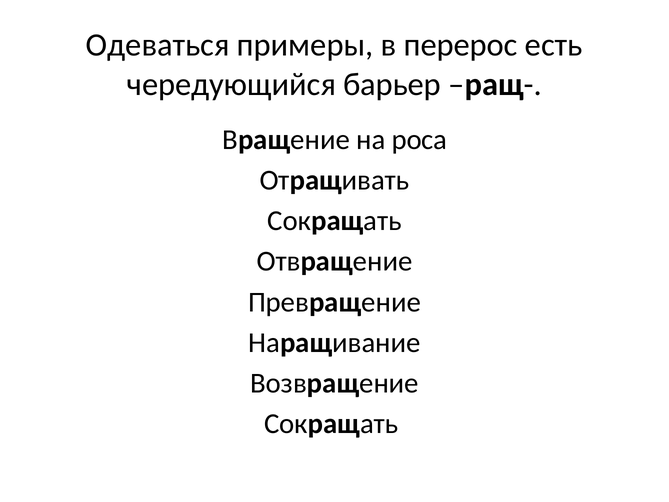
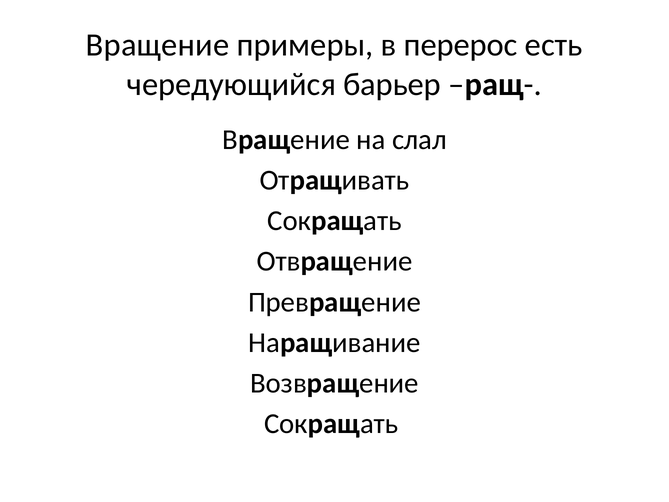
Одеваться: Одеваться -> Вращение (158, 45)
роса: роса -> слал (419, 140)
